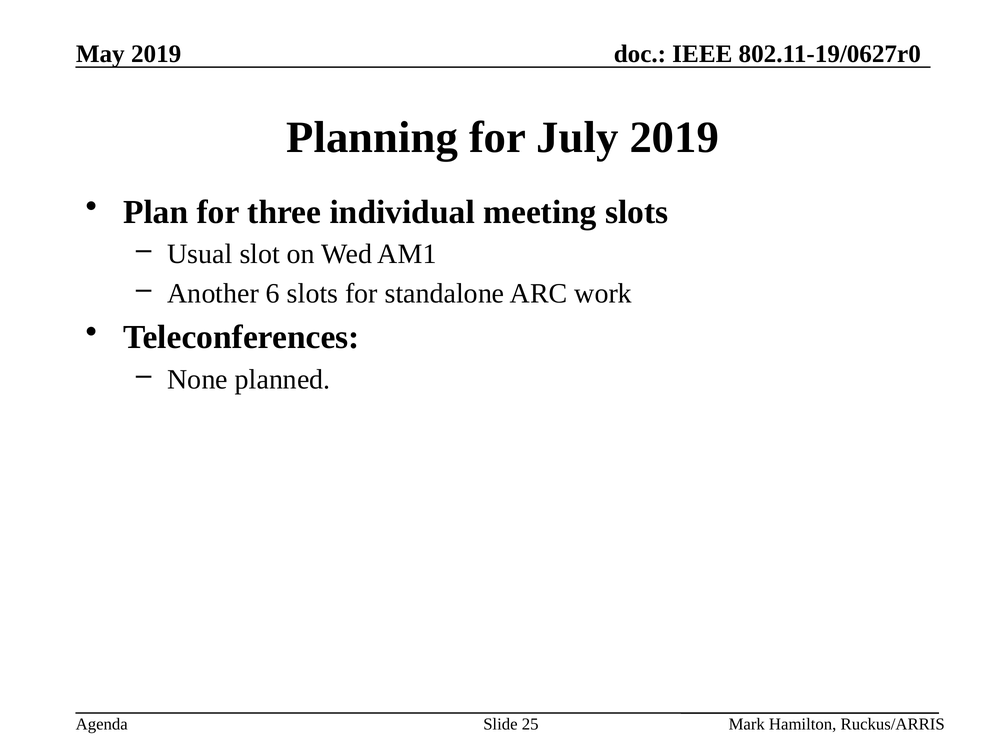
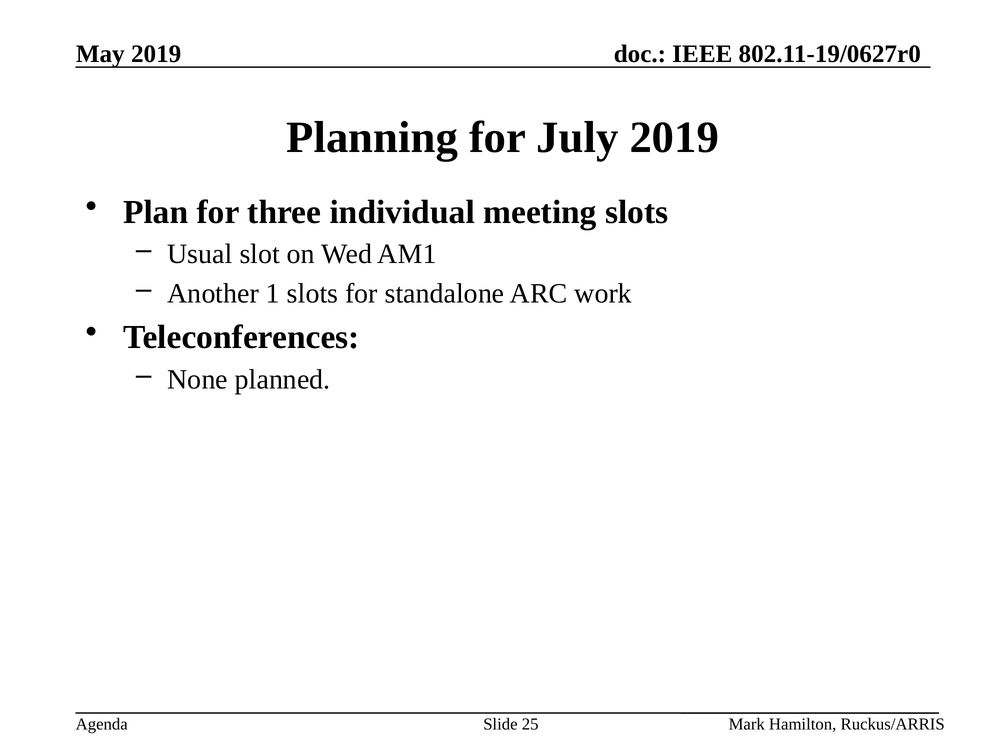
6: 6 -> 1 (273, 293)
